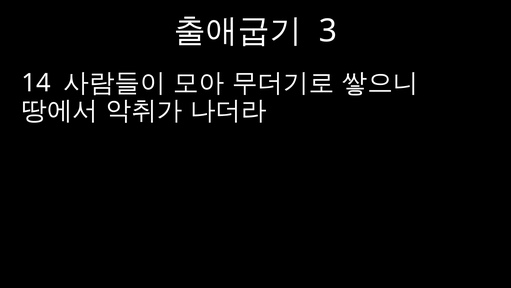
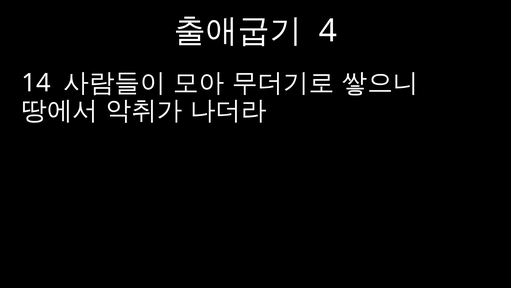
3: 3 -> 4 (328, 31)
